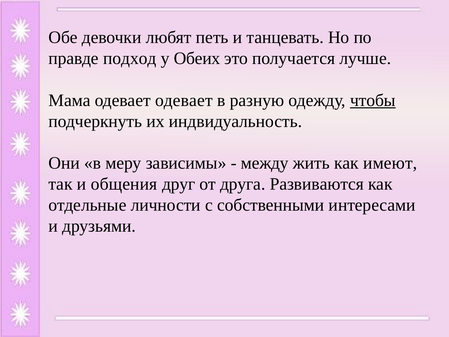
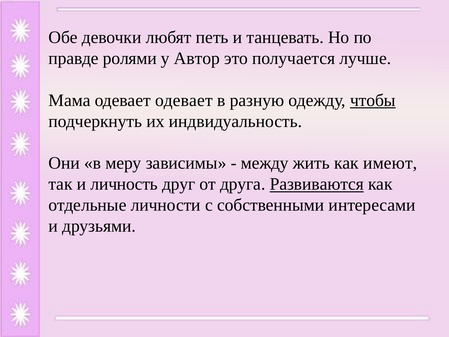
подход: подход -> ролями (130, 58)
Обеих: Обеих -> Автор (197, 58)
общения: общения -> личность (124, 184)
Развиваются underline: none -> present (317, 184)
